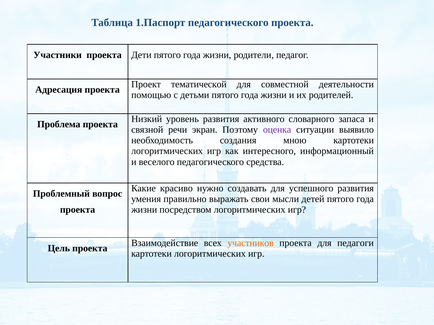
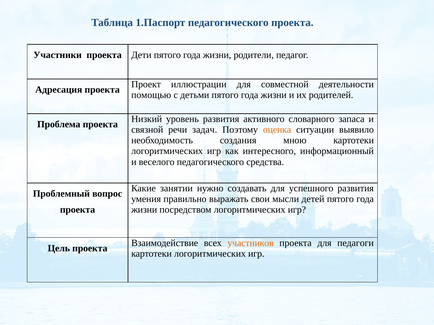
тематической: тематической -> иллюстрации (199, 85)
экран: экран -> задач (205, 130)
оценка colour: purple -> orange (277, 130)
красиво: красиво -> занятии (176, 189)
